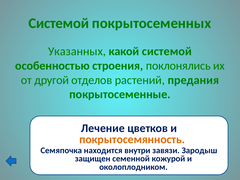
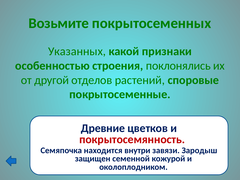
Системой: Системой -> Возьмите (59, 23)
какой системой: системой -> признаки (167, 51)
предания: предания -> споровые (193, 80)
Лечение: Лечение -> Древние (103, 128)
покрытосемянность colour: orange -> red (132, 139)
